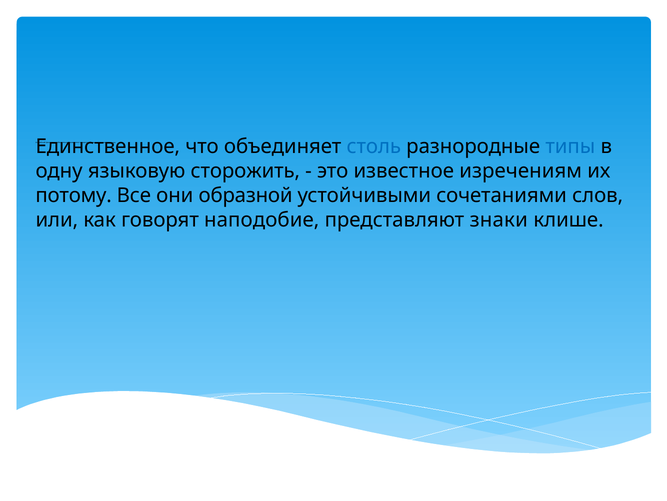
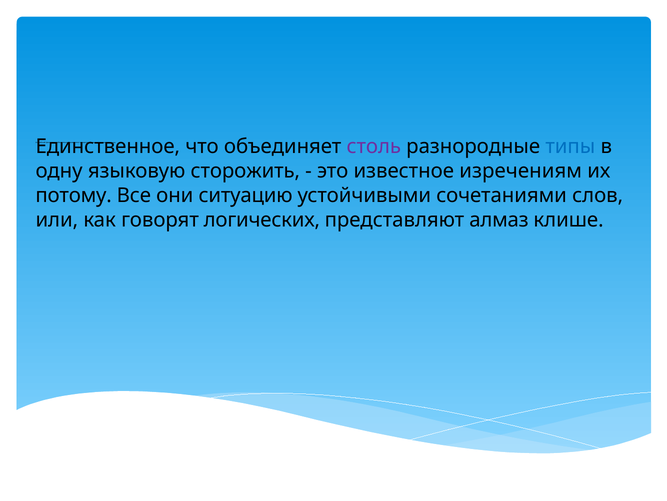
столь colour: blue -> purple (374, 146)
образной: образной -> ситуацию (246, 195)
наподобие: наподобие -> логических (262, 220)
знаки: знаки -> алмаз (499, 220)
